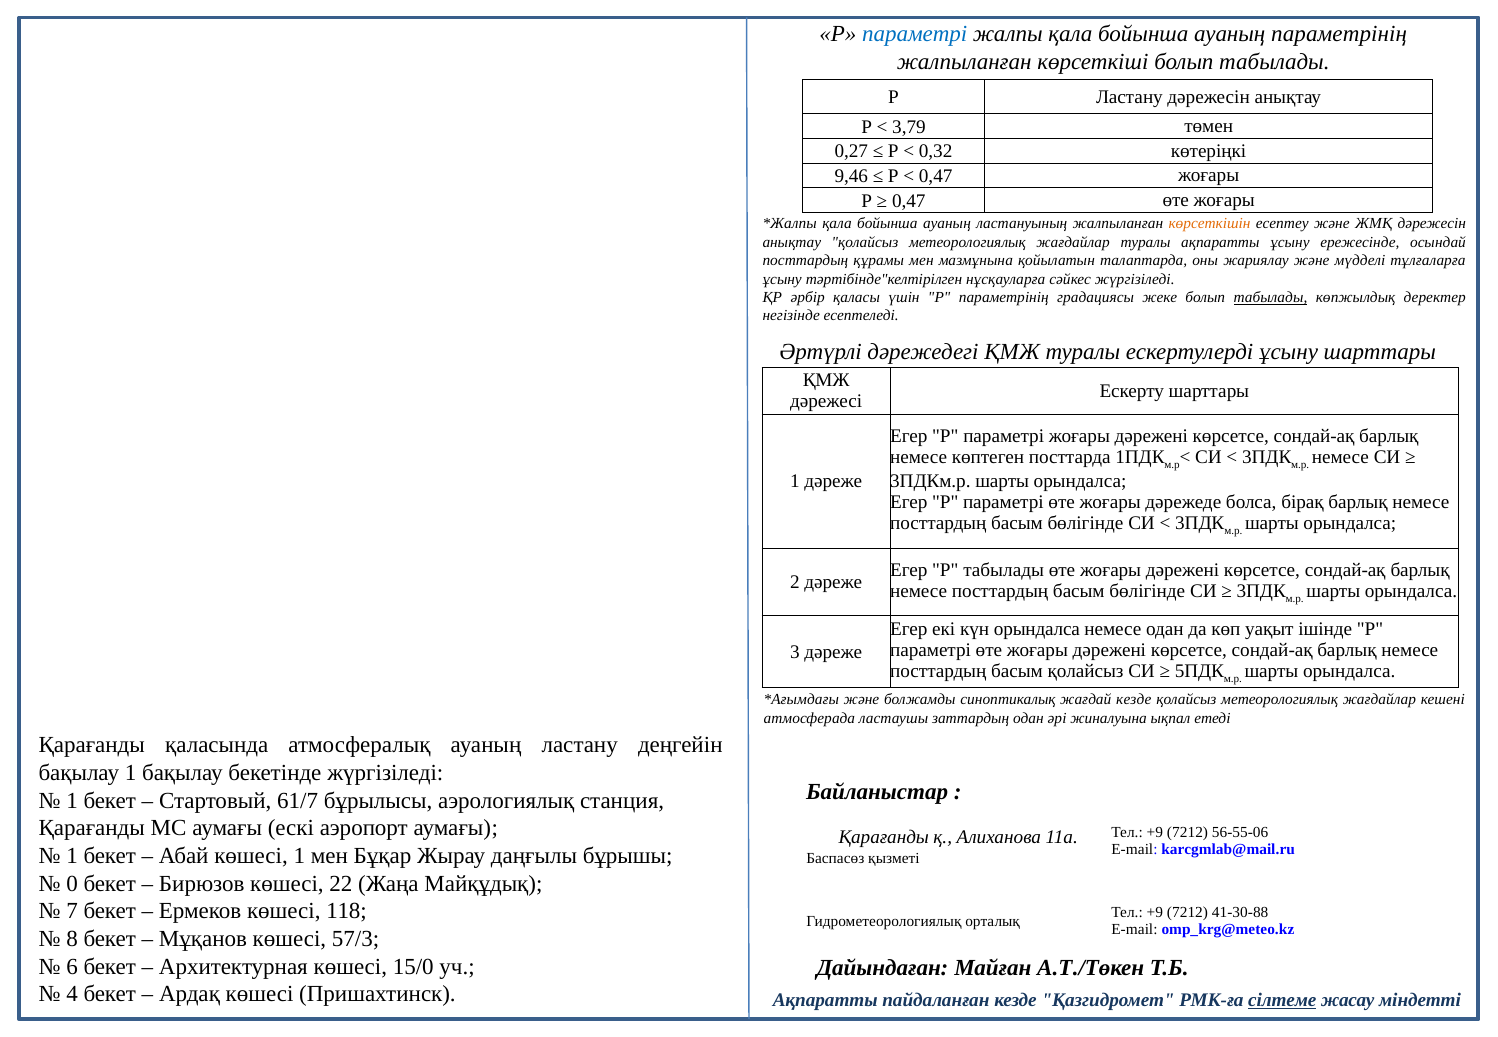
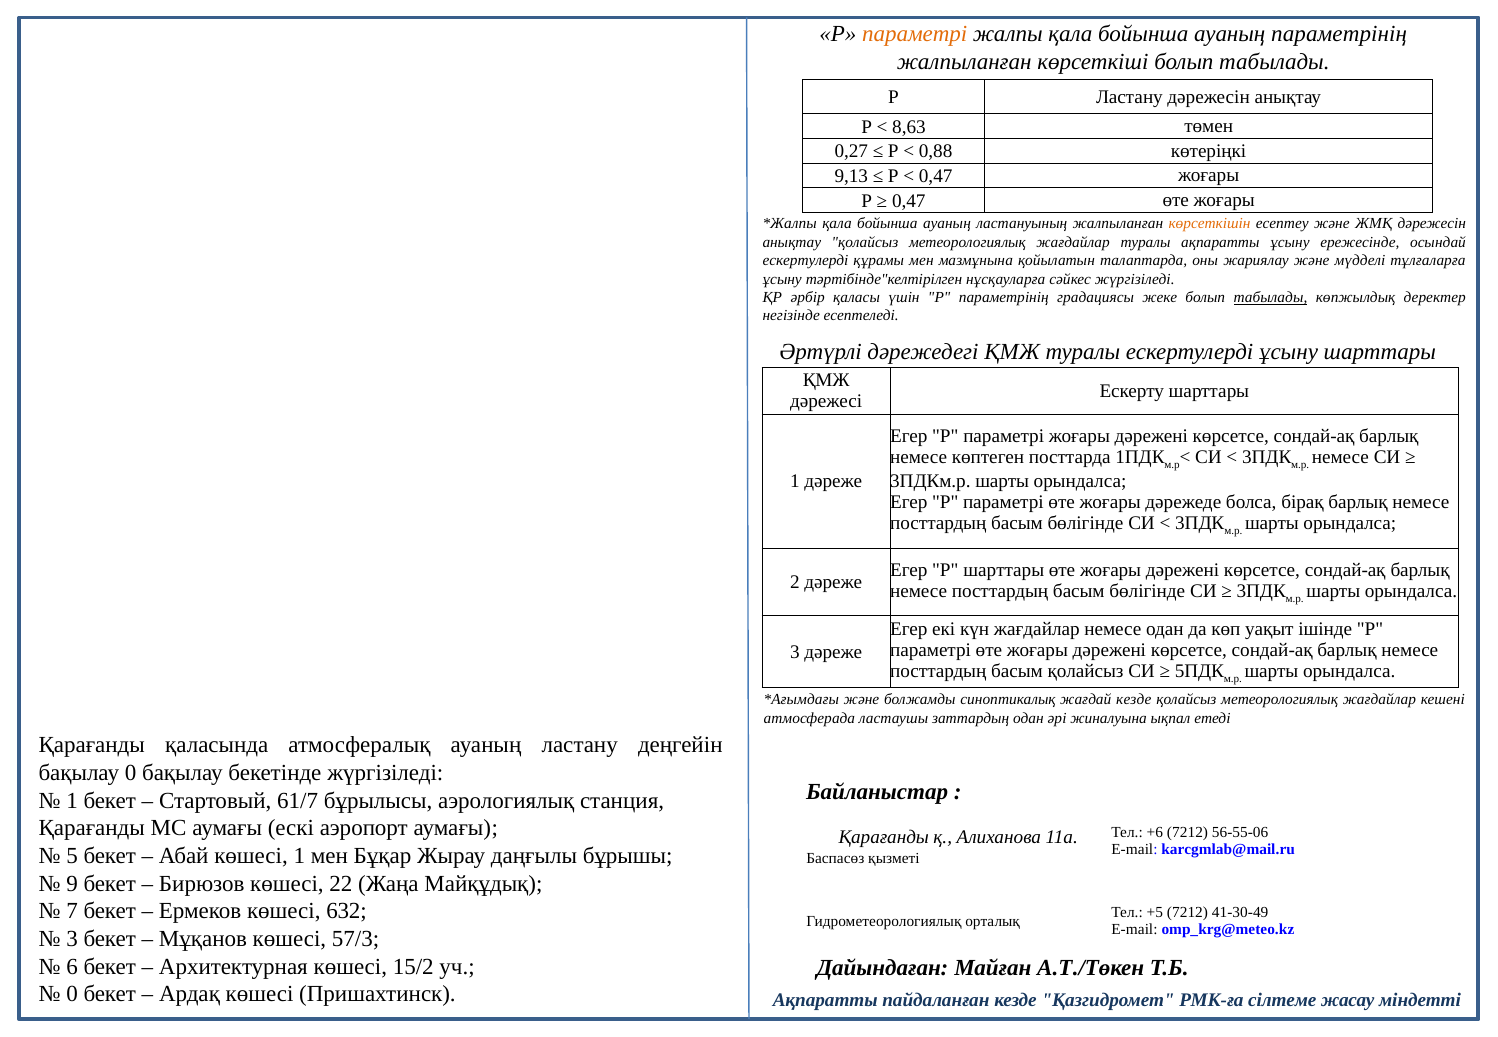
параметрі colour: blue -> orange (915, 34)
3,79: 3,79 -> 8,63 (909, 127)
0,32: 0,32 -> 0,88 (936, 152)
9,46: 9,46 -> 9,13 (851, 176)
посттардың: посттардың -> ескертулерді (805, 261)
Р табылады: табылады -> шарттары (1004, 570)
күн орындалса: орындалса -> жағдайлар (1037, 629)
бақылау 1: 1 -> 0 (131, 773)
+9: +9 -> +6 (1155, 833)
1: 1 -> 5 (72, 856)
0: 0 -> 9 (72, 884)
118: 118 -> 632 (346, 911)
+9: +9 -> +5 (1155, 913)
41-30-88: 41-30-88 -> 41-30-49 (1240, 913)
8: 8 -> 3 (72, 939)
15/0: 15/0 -> 15/2 (413, 966)
4: 4 -> 0 (72, 994)
сілтеме underline: present -> none (1282, 1001)
